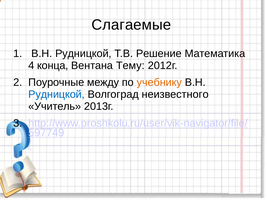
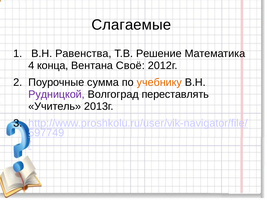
Рудницкой: Рудницкой -> Равенства (83, 54)
Тему: Тему -> Своё (130, 66)
между: между -> сумма (103, 82)
Рудницкой colour: blue -> purple (57, 94)
неизвестного: неизвестного -> переставлять (175, 94)
